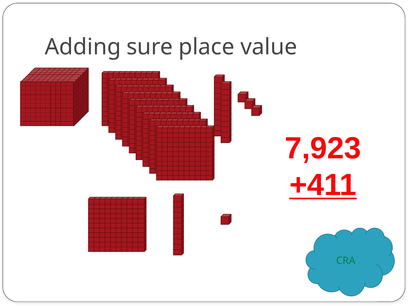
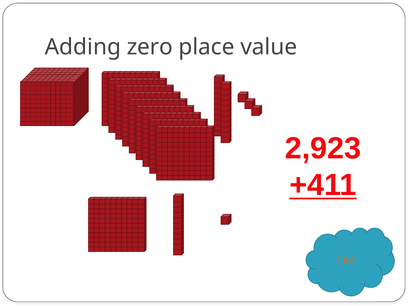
sure: sure -> zero (150, 47)
7,923: 7,923 -> 2,923 (323, 148)
CRA colour: green -> orange (346, 261)
